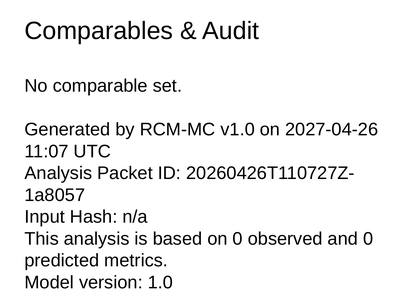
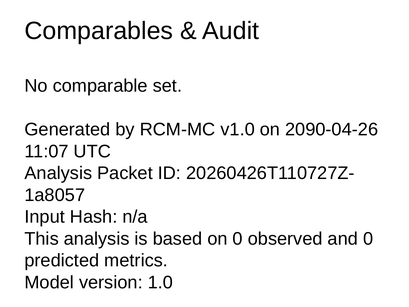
2027-04-26: 2027-04-26 -> 2090-04-26 (332, 129)
